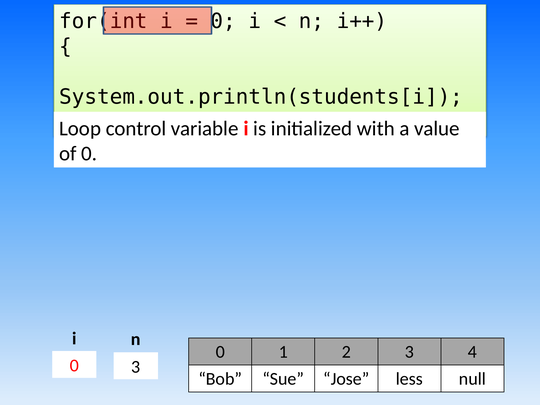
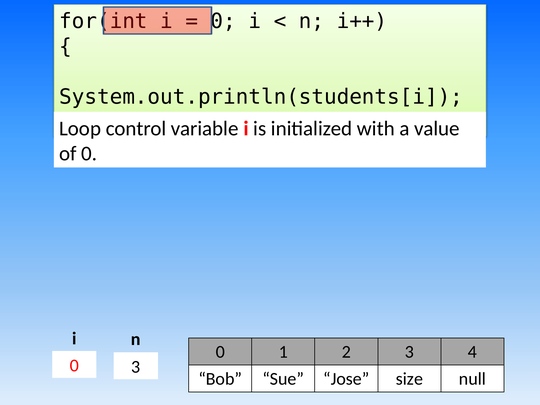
less: less -> size (409, 379)
